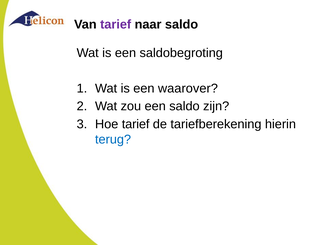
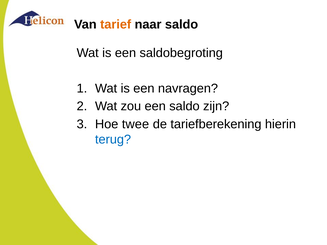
tarief colour: purple -> orange (116, 24)
waarover: waarover -> navragen (188, 89)
Hoe tarief: tarief -> twee (136, 124)
